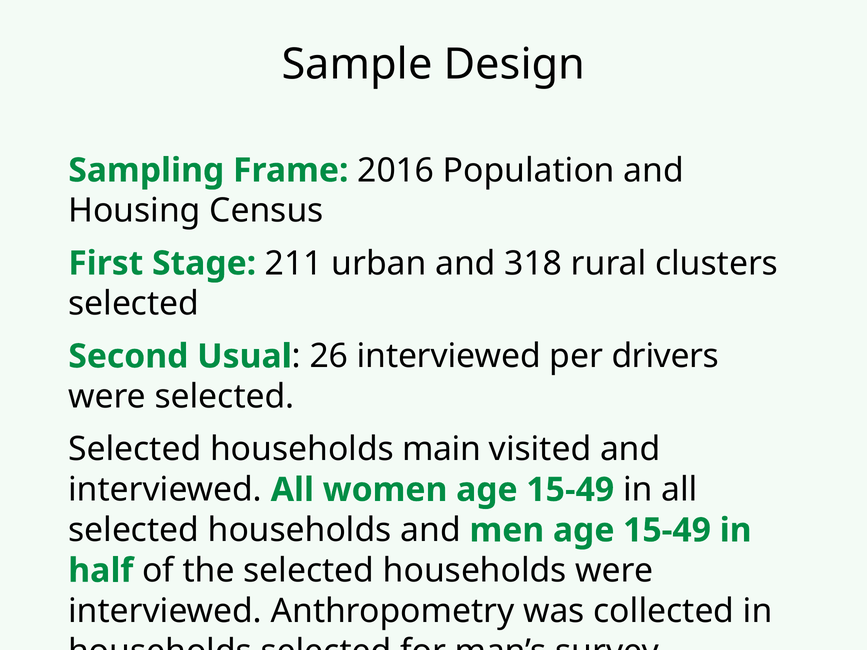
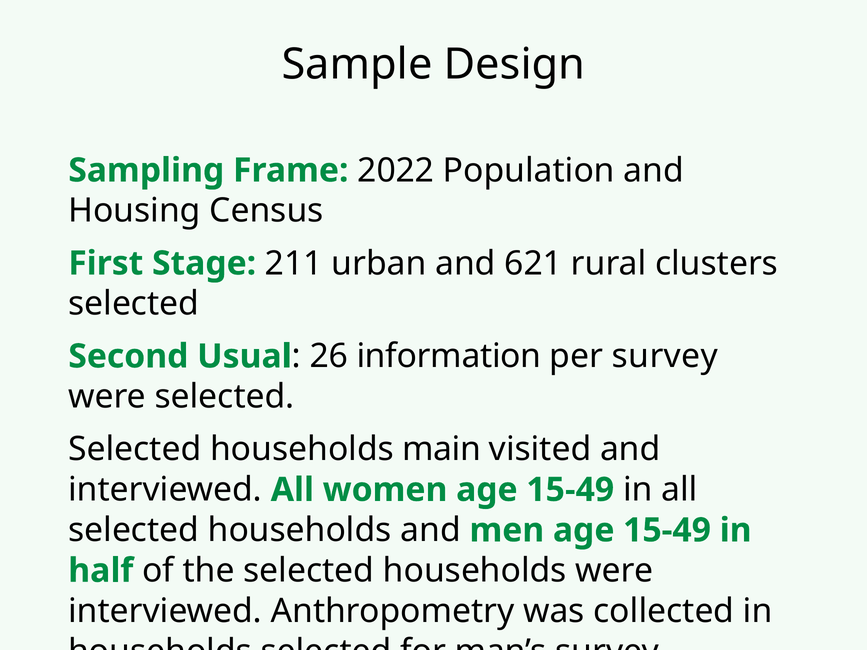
2016: 2016 -> 2022 (396, 170)
318: 318 -> 621 (533, 263)
26 interviewed: interviewed -> information (449, 356)
per drivers: drivers -> survey (665, 356)
